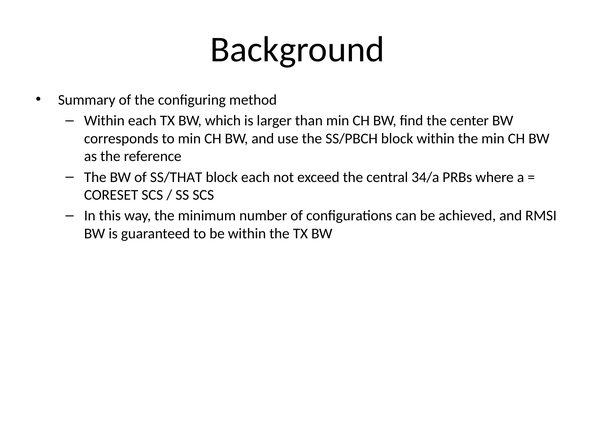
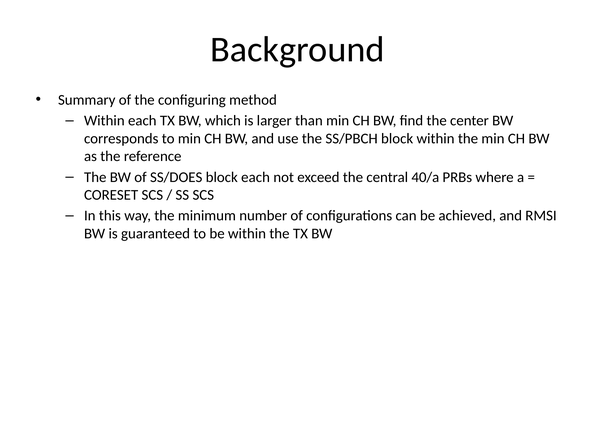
SS/THAT: SS/THAT -> SS/DOES (176, 177)
34/a: 34/a -> 40/a (425, 177)
